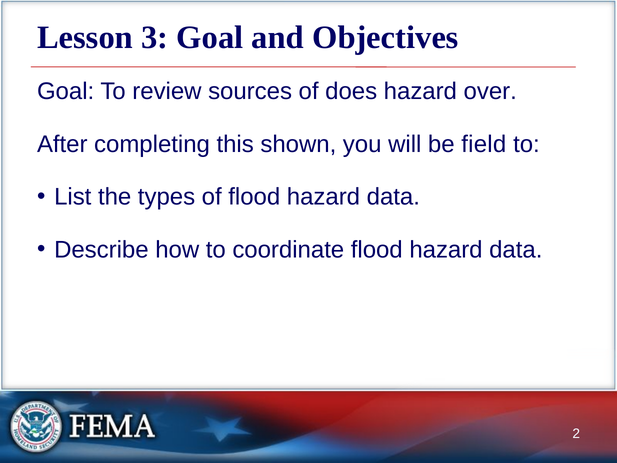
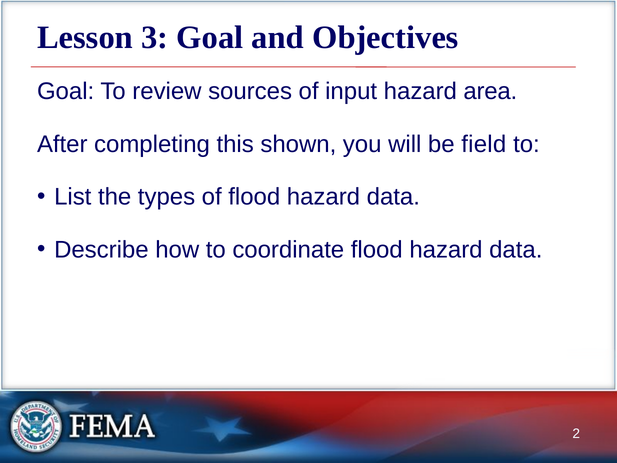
does: does -> input (351, 91)
over: over -> area (490, 91)
